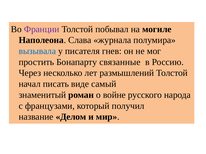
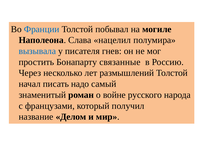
Франции colour: purple -> blue (42, 29)
журнала: журнала -> нацелил (112, 40)
виде: виде -> надо (80, 84)
